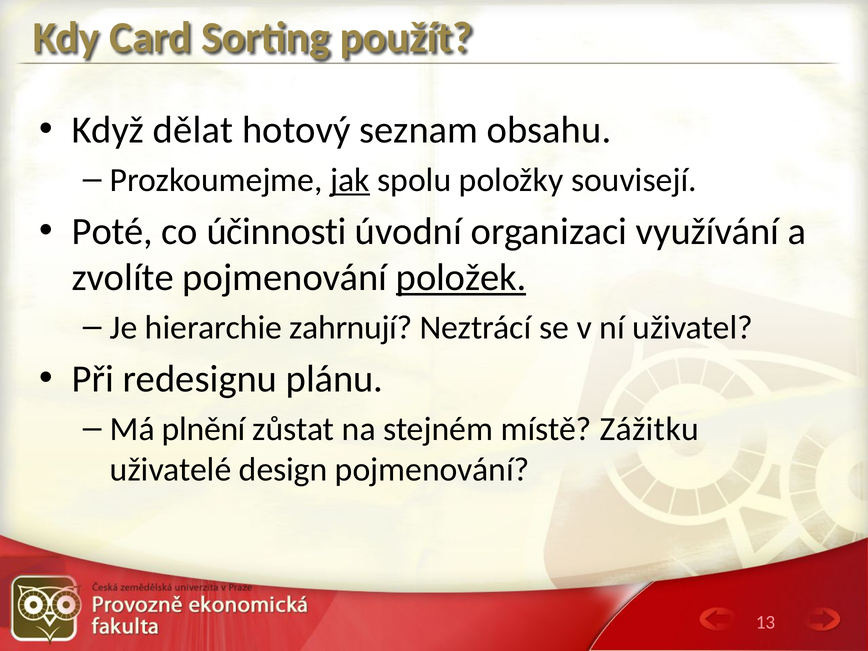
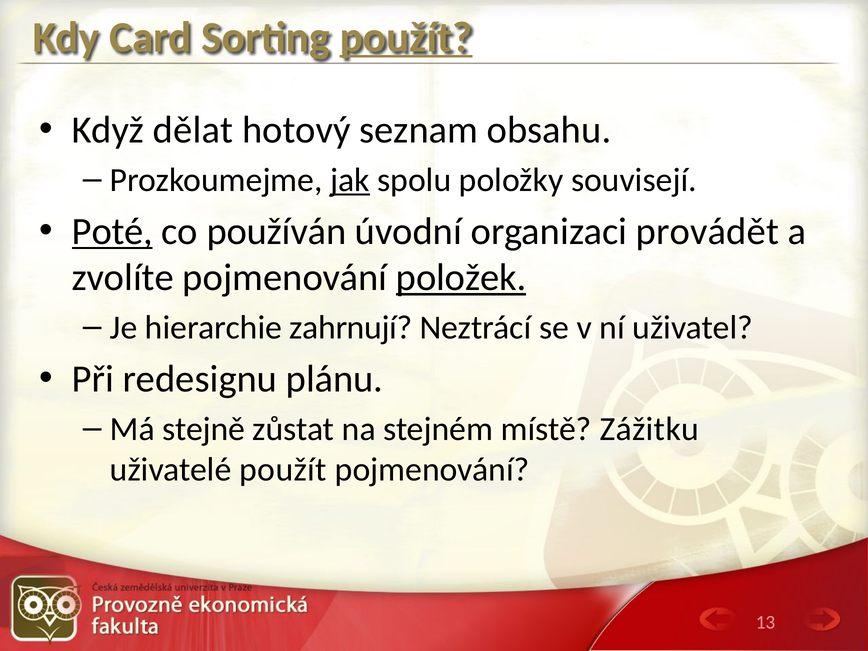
použít underline: none -> present (406, 38)
Poté underline: none -> present (112, 231)
účinnosti: účinnosti -> používán (276, 231)
využívání: využívání -> provádět (707, 231)
plnění: plnění -> stejně (204, 429)
uživatelé design: design -> použít (283, 469)
